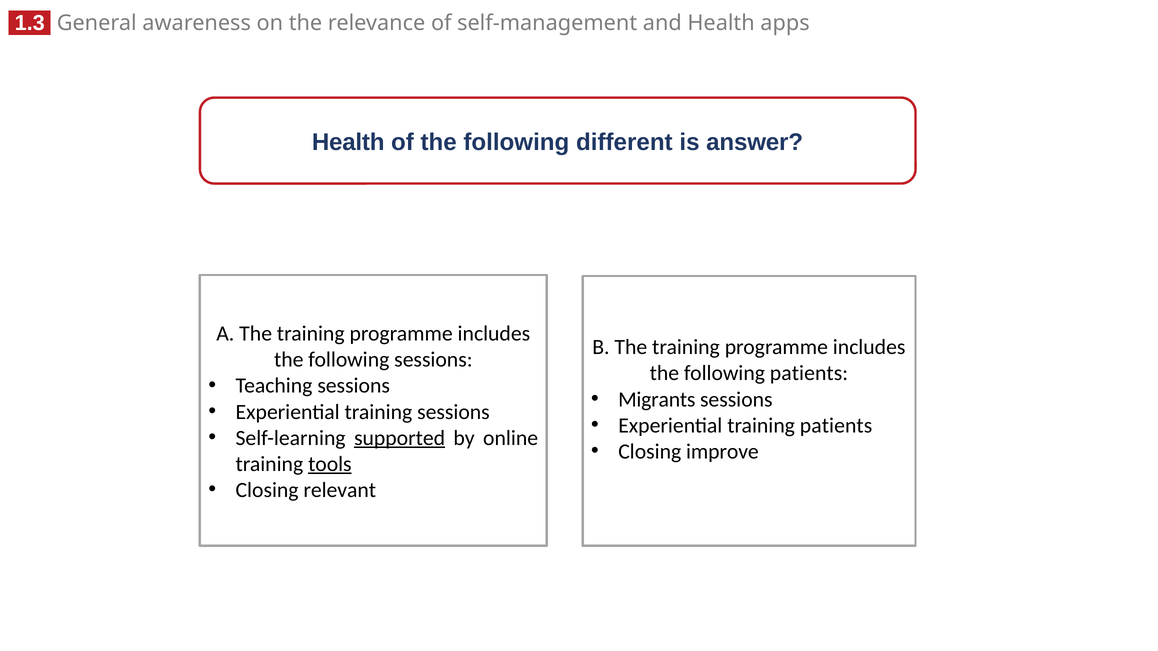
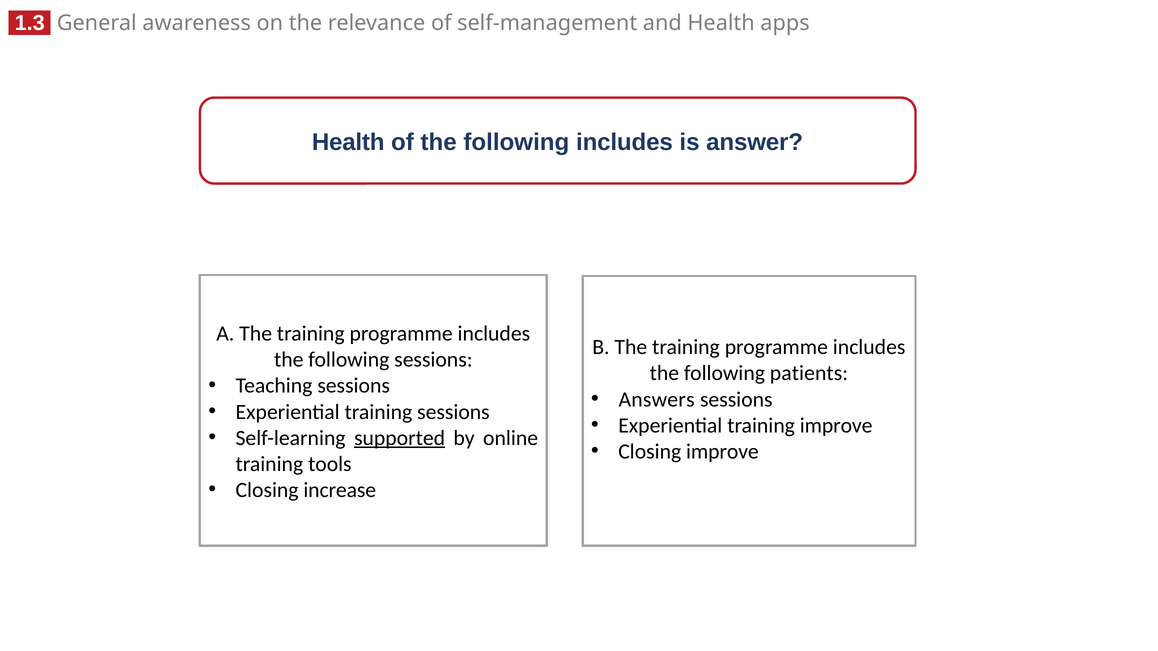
following different: different -> includes (624, 142)
Migrants: Migrants -> Answers (657, 400)
training patients: patients -> improve (836, 426)
tools underline: present -> none (330, 464)
relevant: relevant -> increase (340, 490)
